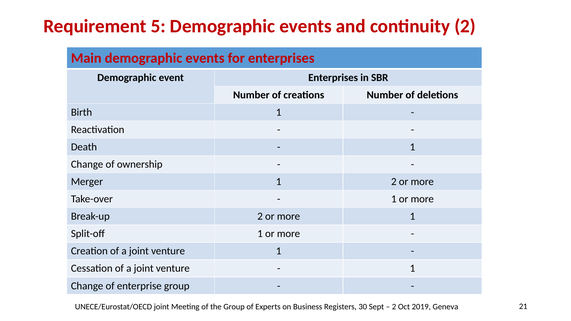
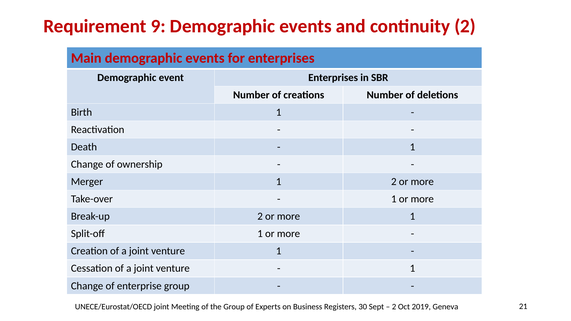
5: 5 -> 9 (158, 26)
